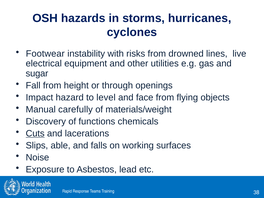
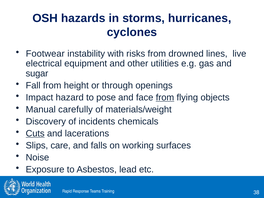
level: level -> pose (106, 97)
from underline: none -> present (165, 97)
functions: functions -> incidents (97, 121)
able: able -> care (61, 145)
